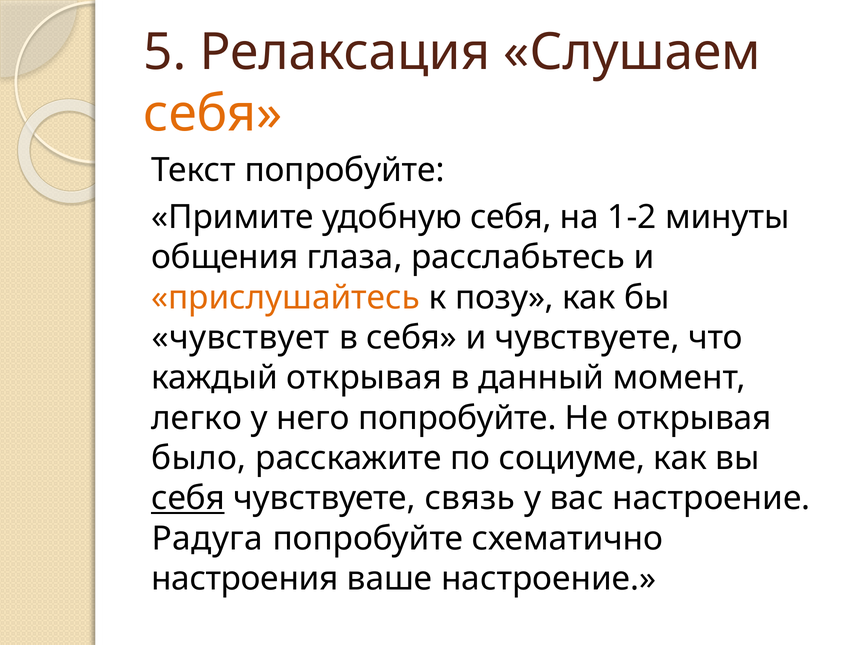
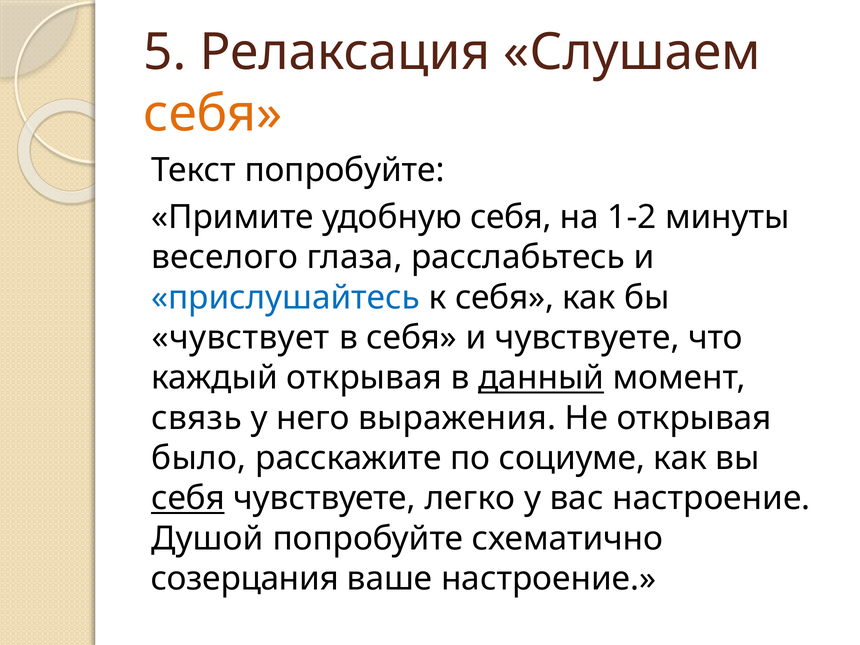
общения: общения -> веселого (225, 257)
прислушайтесь colour: orange -> blue (286, 298)
к позу: позу -> себя (505, 298)
данный underline: none -> present (541, 378)
легко: легко -> связь (197, 418)
него попробуйте: попробуйте -> выражения (457, 418)
связь: связь -> легко (470, 498)
Радуга: Радуга -> Душой (208, 539)
настроения: настроения -> созерцания (245, 579)
